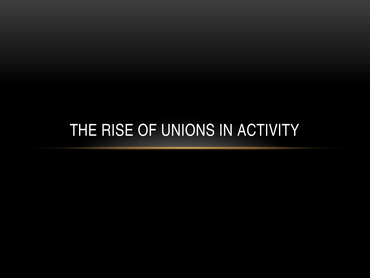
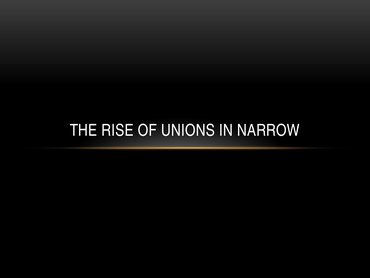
ACTIVITY: ACTIVITY -> NARROW (268, 130)
